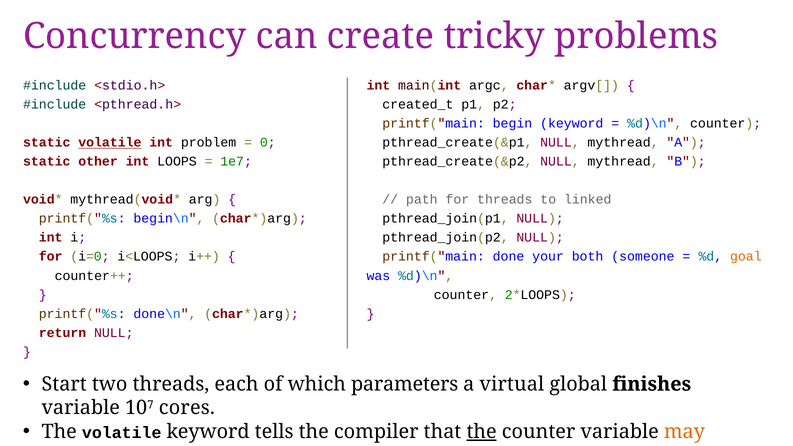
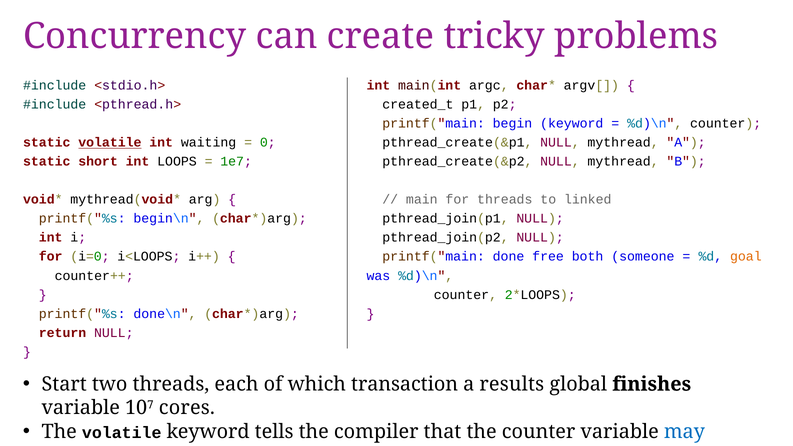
problem: problem -> waiting (209, 143)
static other: other -> short (98, 162)
path: path -> main (422, 200)
your: your -> free (548, 257)
parameters: parameters -> transaction (405, 384)
virtual: virtual -> results (512, 384)
the underline: present -> none (482, 432)
may colour: orange -> blue (684, 432)
